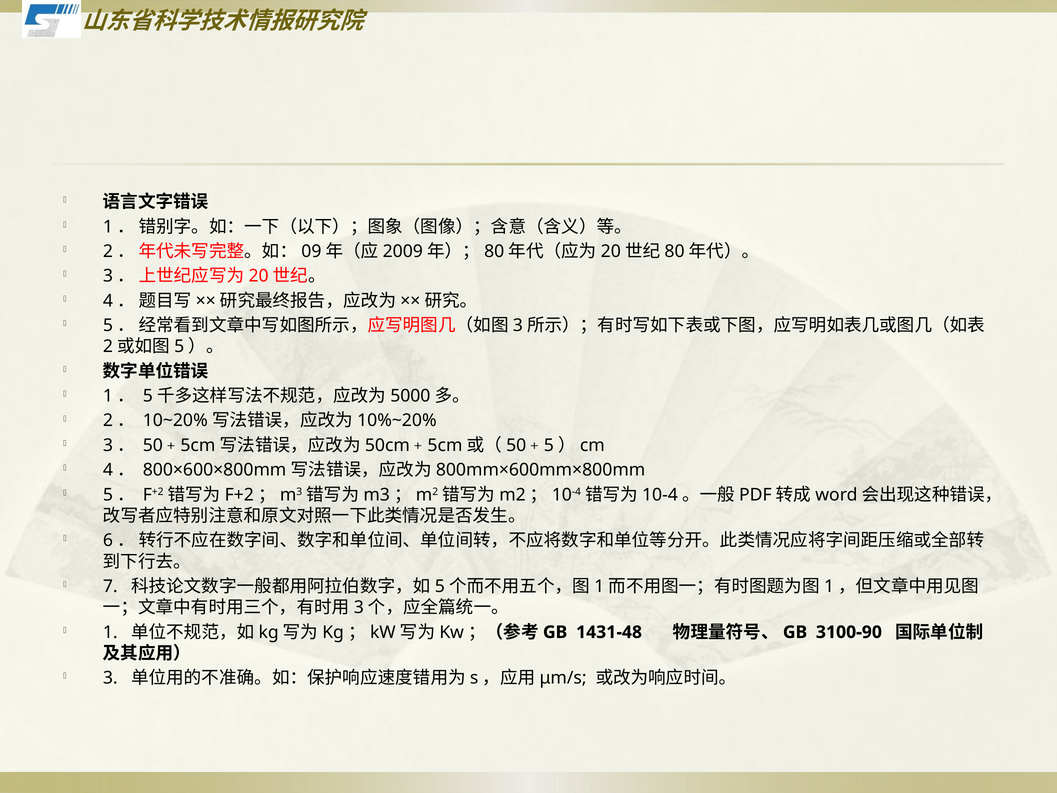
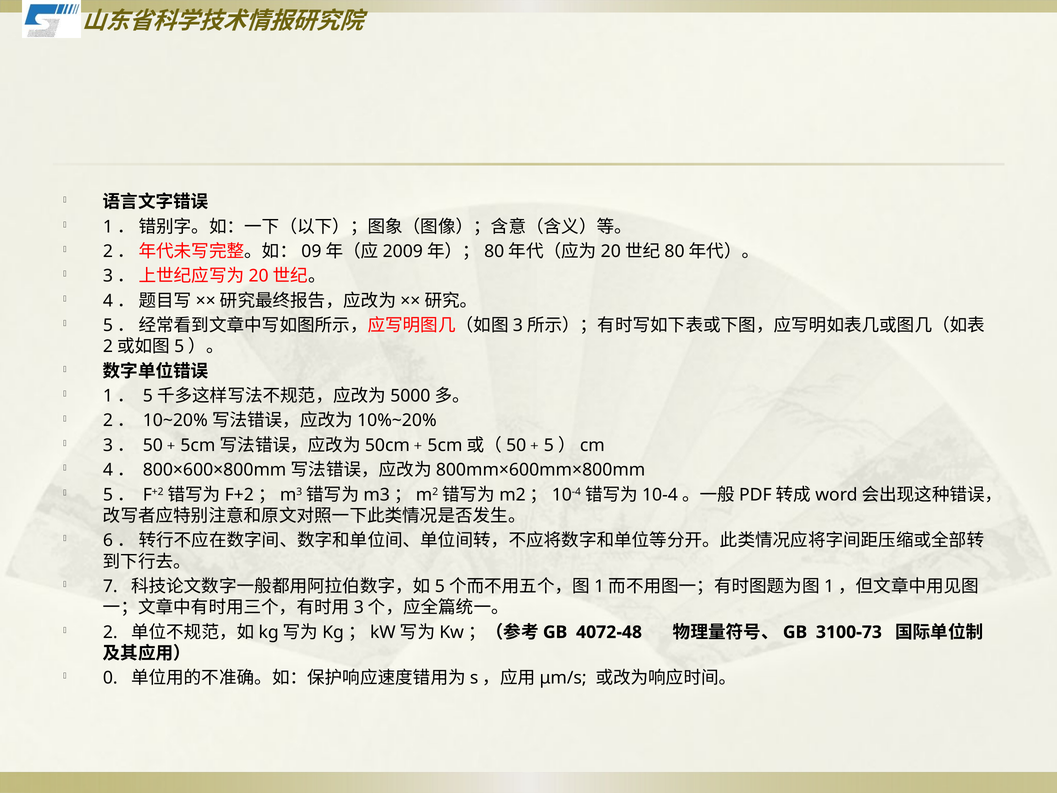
1: 1 -> 2 (110, 632)
1431-48: 1431-48 -> 4072-48 (609, 632)
3100-90: 3100-90 -> 3100-73 (849, 632)
3: 3 -> 0 (110, 678)
